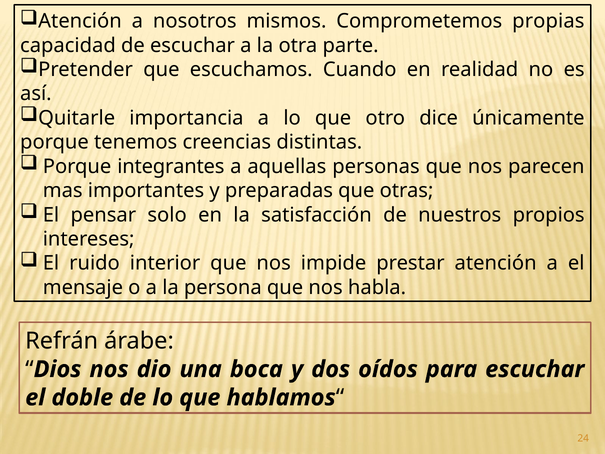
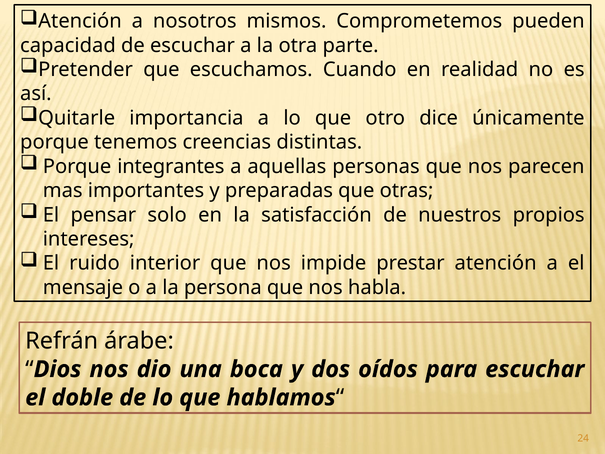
propias: propias -> pueden (548, 21)
